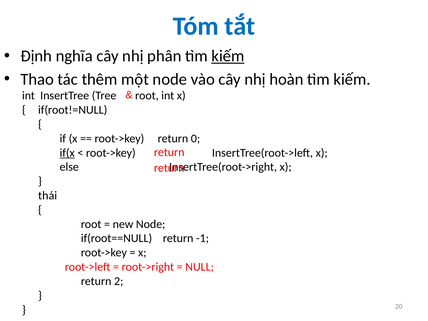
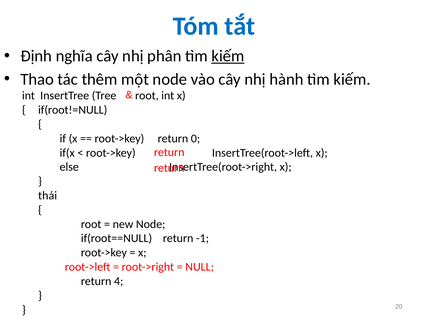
hoàn: hoàn -> hành (286, 79)
if(x underline: present -> none (67, 153)
2: 2 -> 4 (119, 281)
